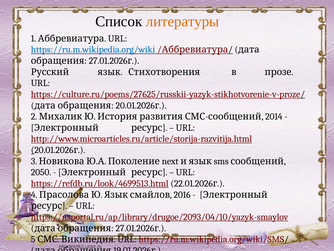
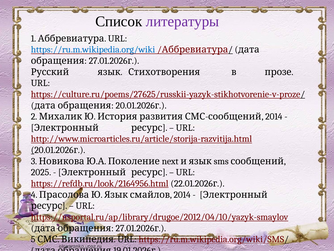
литературы colour: orange -> purple (183, 22)
2050: 2050 -> 2025 (41, 172)
https://refdb.ru/look/4699513.html: https://refdb.ru/look/4699513.html -> https://refdb.ru/look/2164956.html (100, 183)
2016: 2016 -> 2014 (182, 194)
https://nsportal.ru/ap/library/drugoe/2093/04/10/yazyk-smaylov: https://nsportal.ru/ap/library/drugoe/2093/04/10/yazyk-smaylov -> https://nsportal.ru/ap/library/drugoe/2012/04/10/yazyk-smaylov (159, 217)
